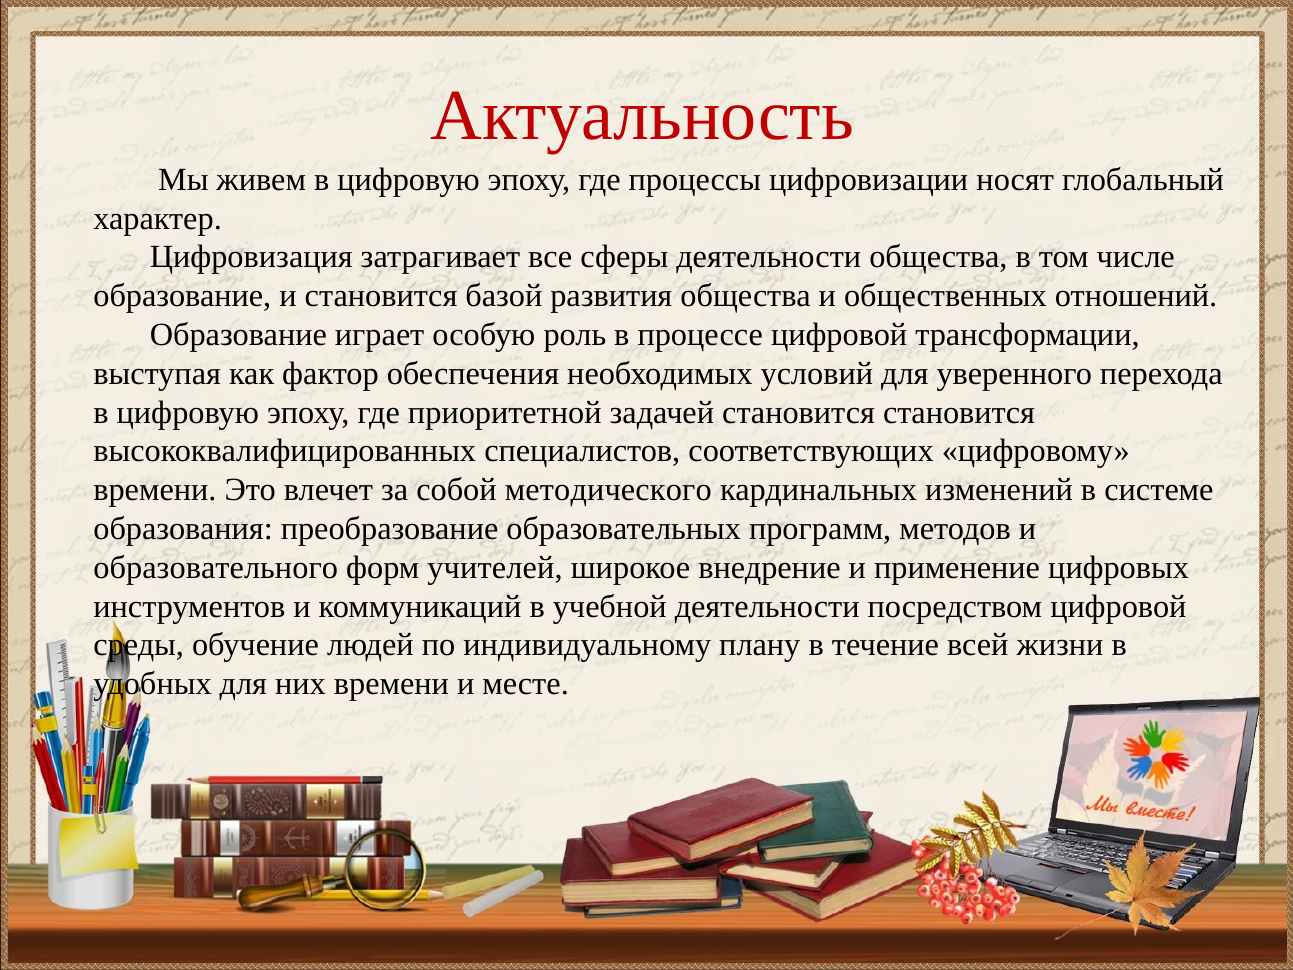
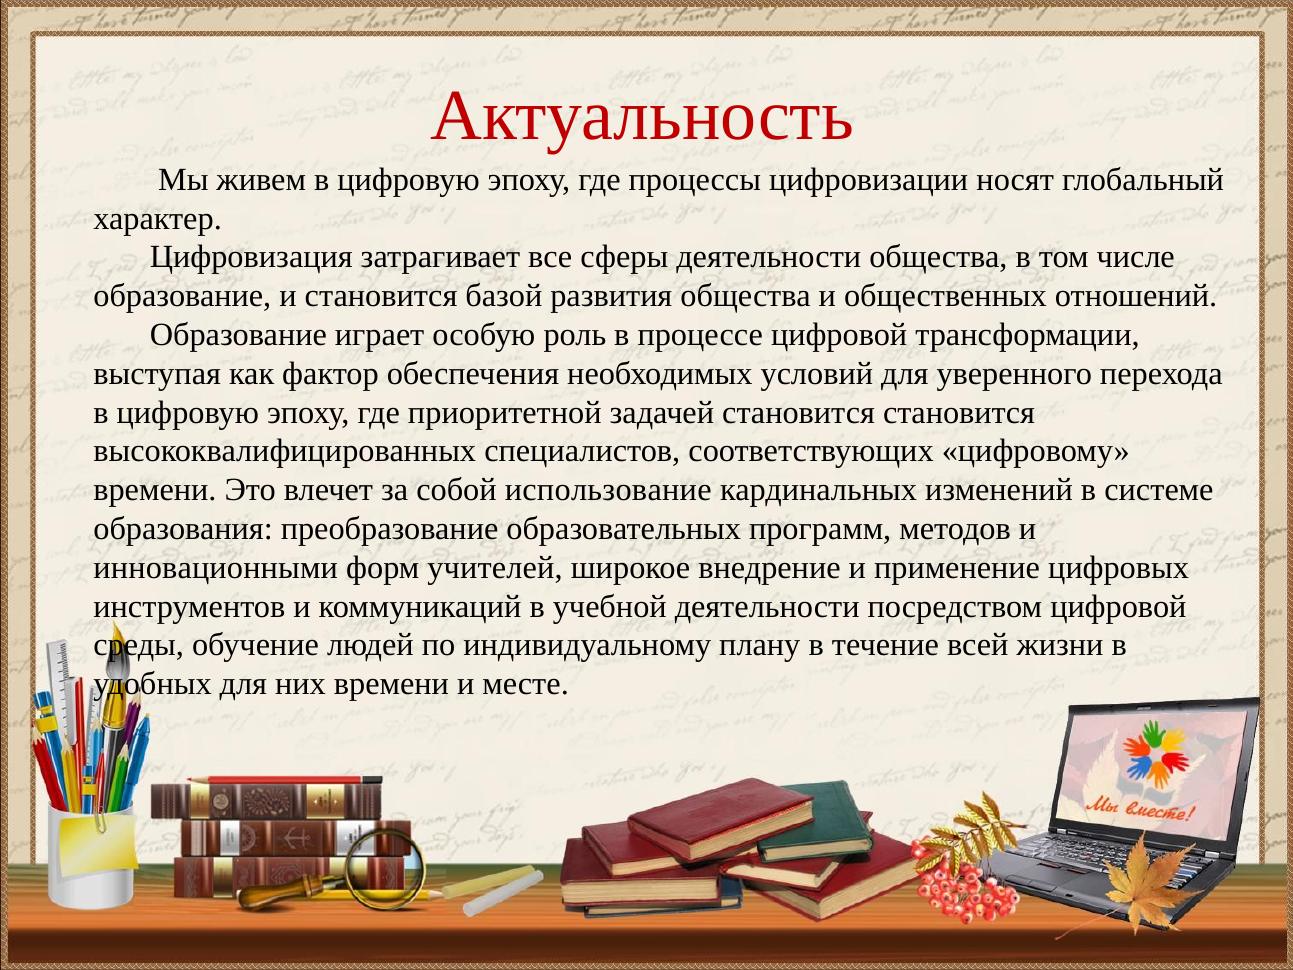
методического: методического -> использование (608, 490)
образовательного: образовательного -> инновационными (216, 567)
